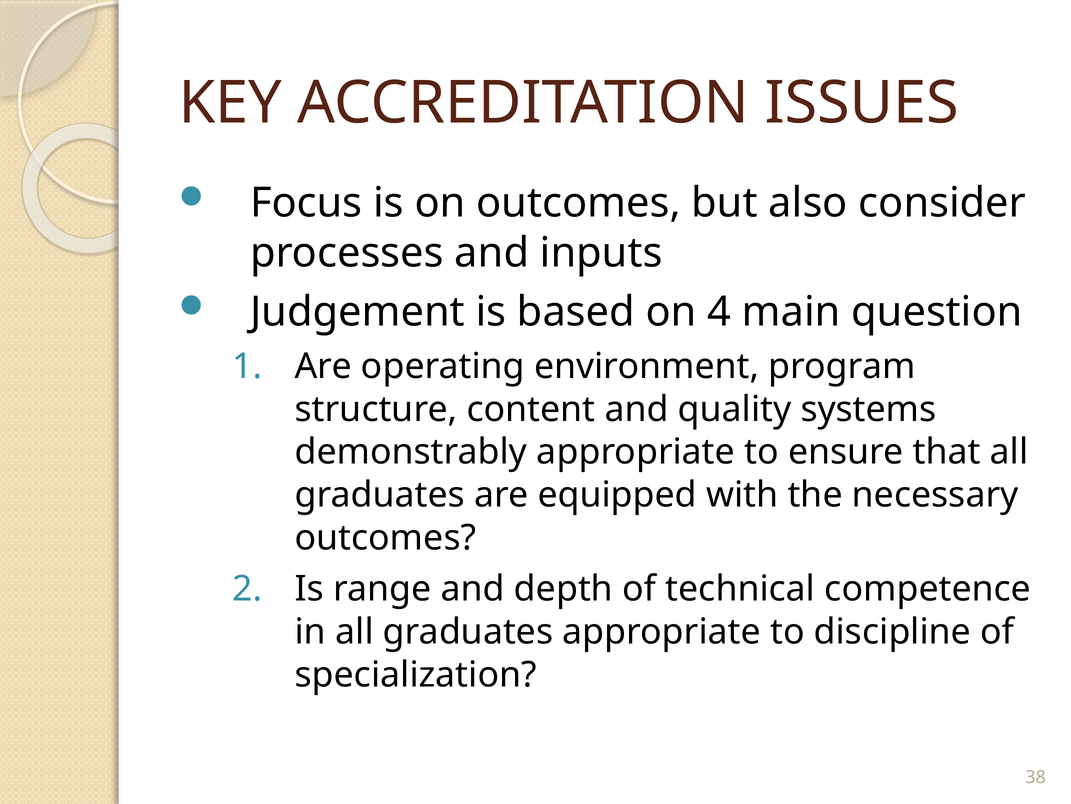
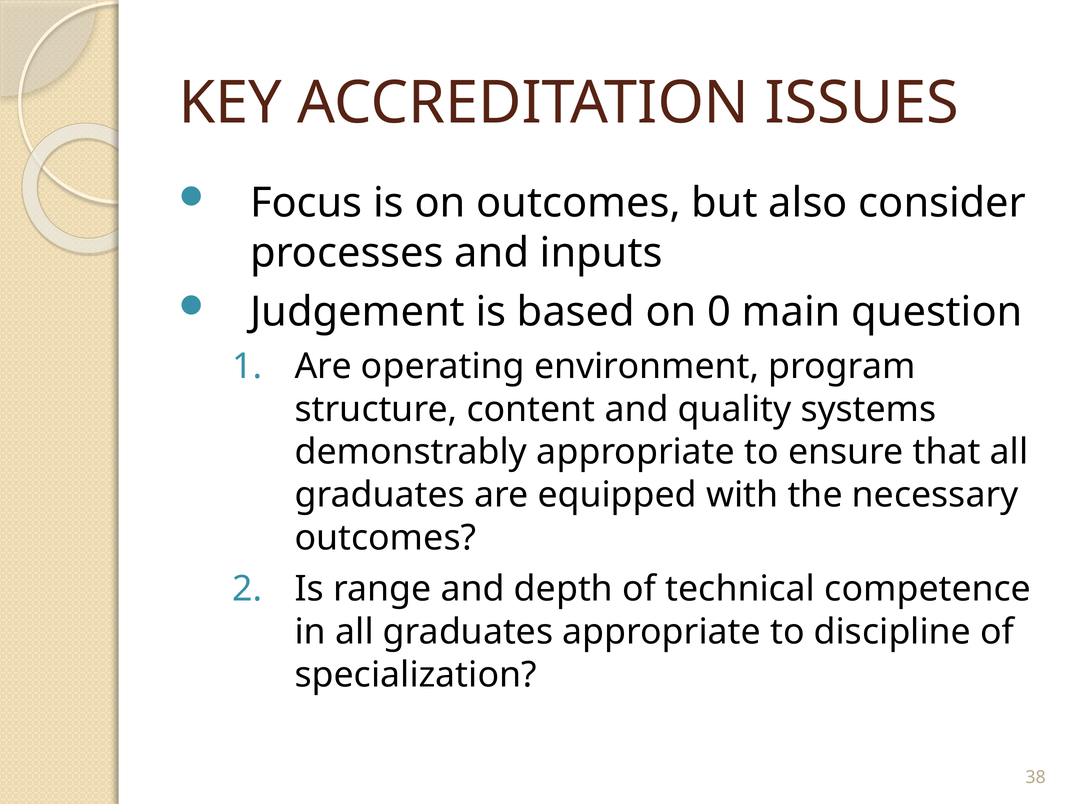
4: 4 -> 0 (719, 312)
